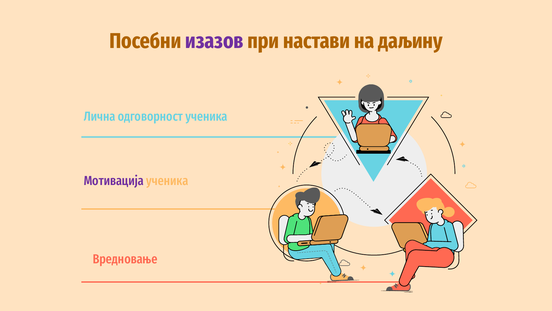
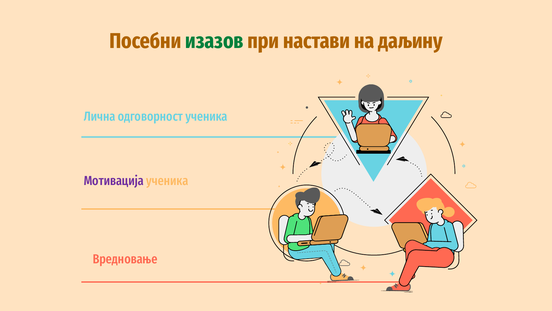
изазов colour: purple -> green (214, 41)
